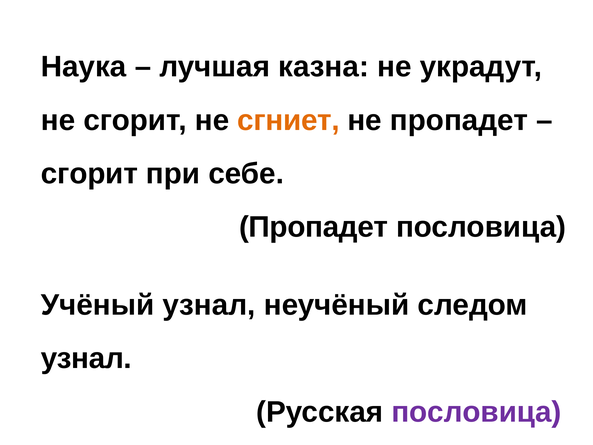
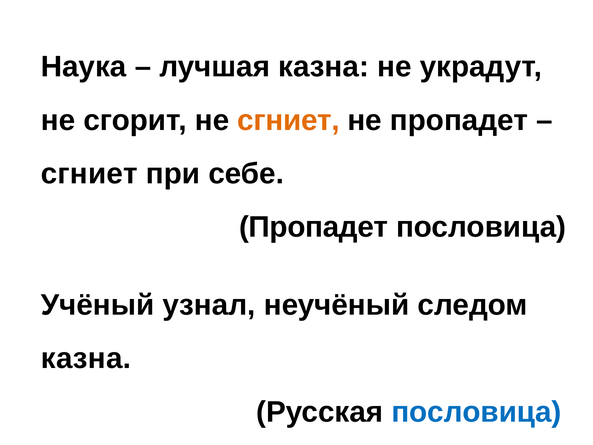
сгорит: сгорит -> сгниет (89, 174)
узнал: узнал -> казна (86, 358)
пословица colour: purple -> blue (476, 412)
